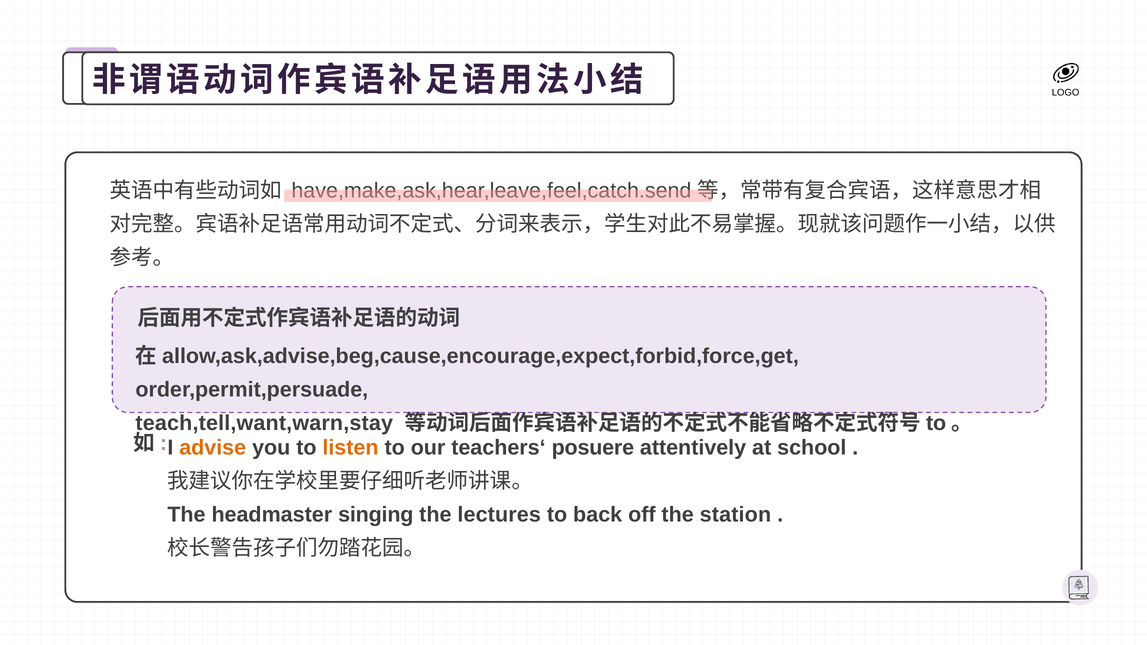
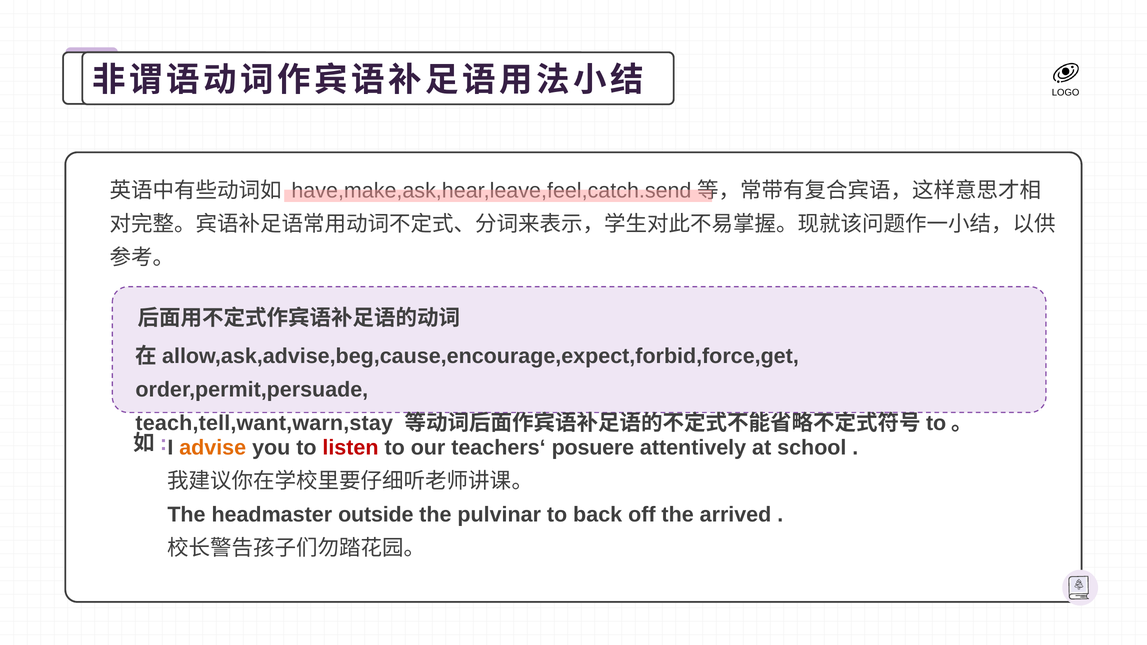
listen colour: orange -> red (351, 448)
singing: singing -> outside (376, 515)
lectures: lectures -> pulvinar (499, 515)
station: station -> arrived (736, 515)
